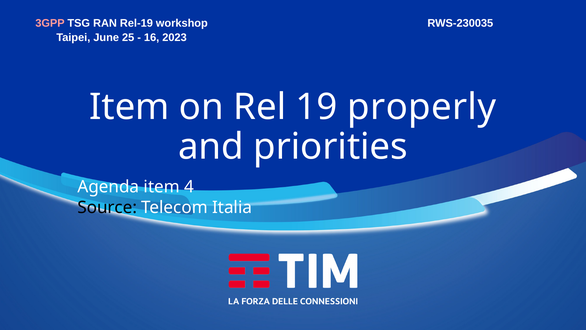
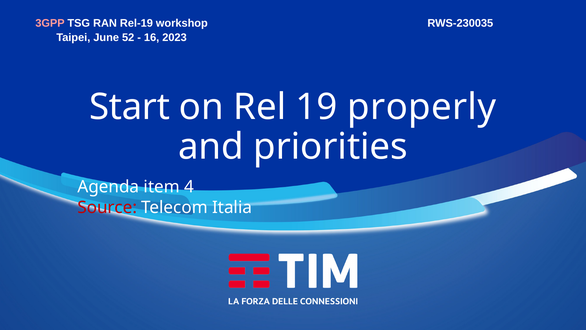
25: 25 -> 52 (128, 38)
Item: Item -> Start (130, 107)
Source colour: black -> red (107, 207)
